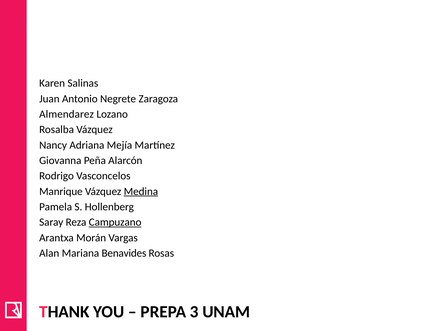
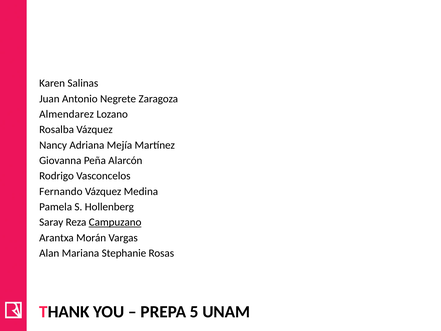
Manrique: Manrique -> Fernando (61, 191)
Medina underline: present -> none (141, 191)
Benavides: Benavides -> Stephanie (124, 253)
3: 3 -> 5 (194, 312)
